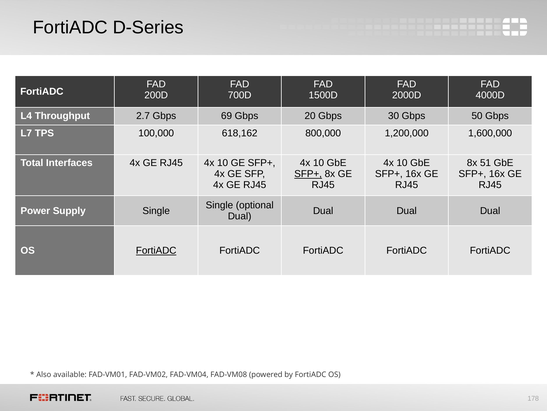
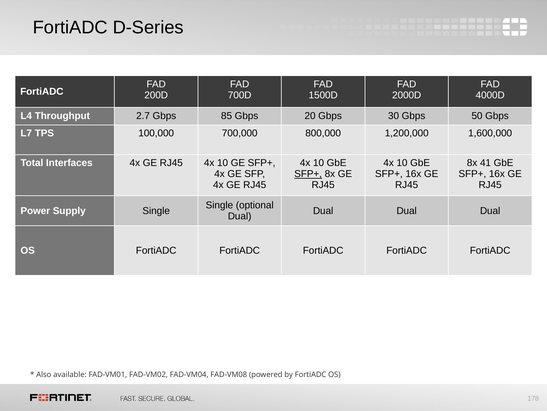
69: 69 -> 85 (227, 116)
618,162: 618,162 -> 700,000 (240, 133)
51: 51 -> 41 (486, 163)
FortiADC underline: present -> none (156, 250)
